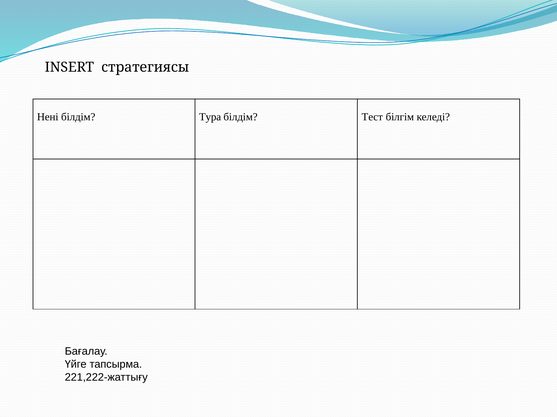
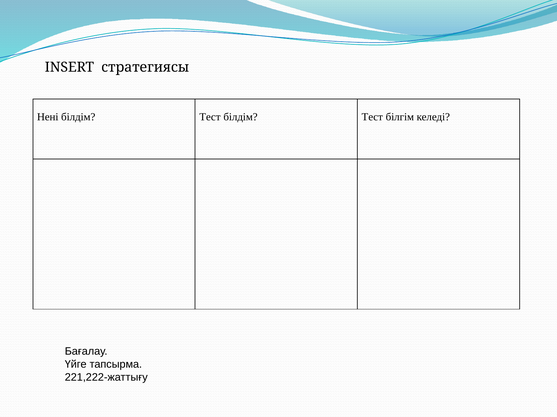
Нені білдім Тура: Тура -> Тест (210, 117)
